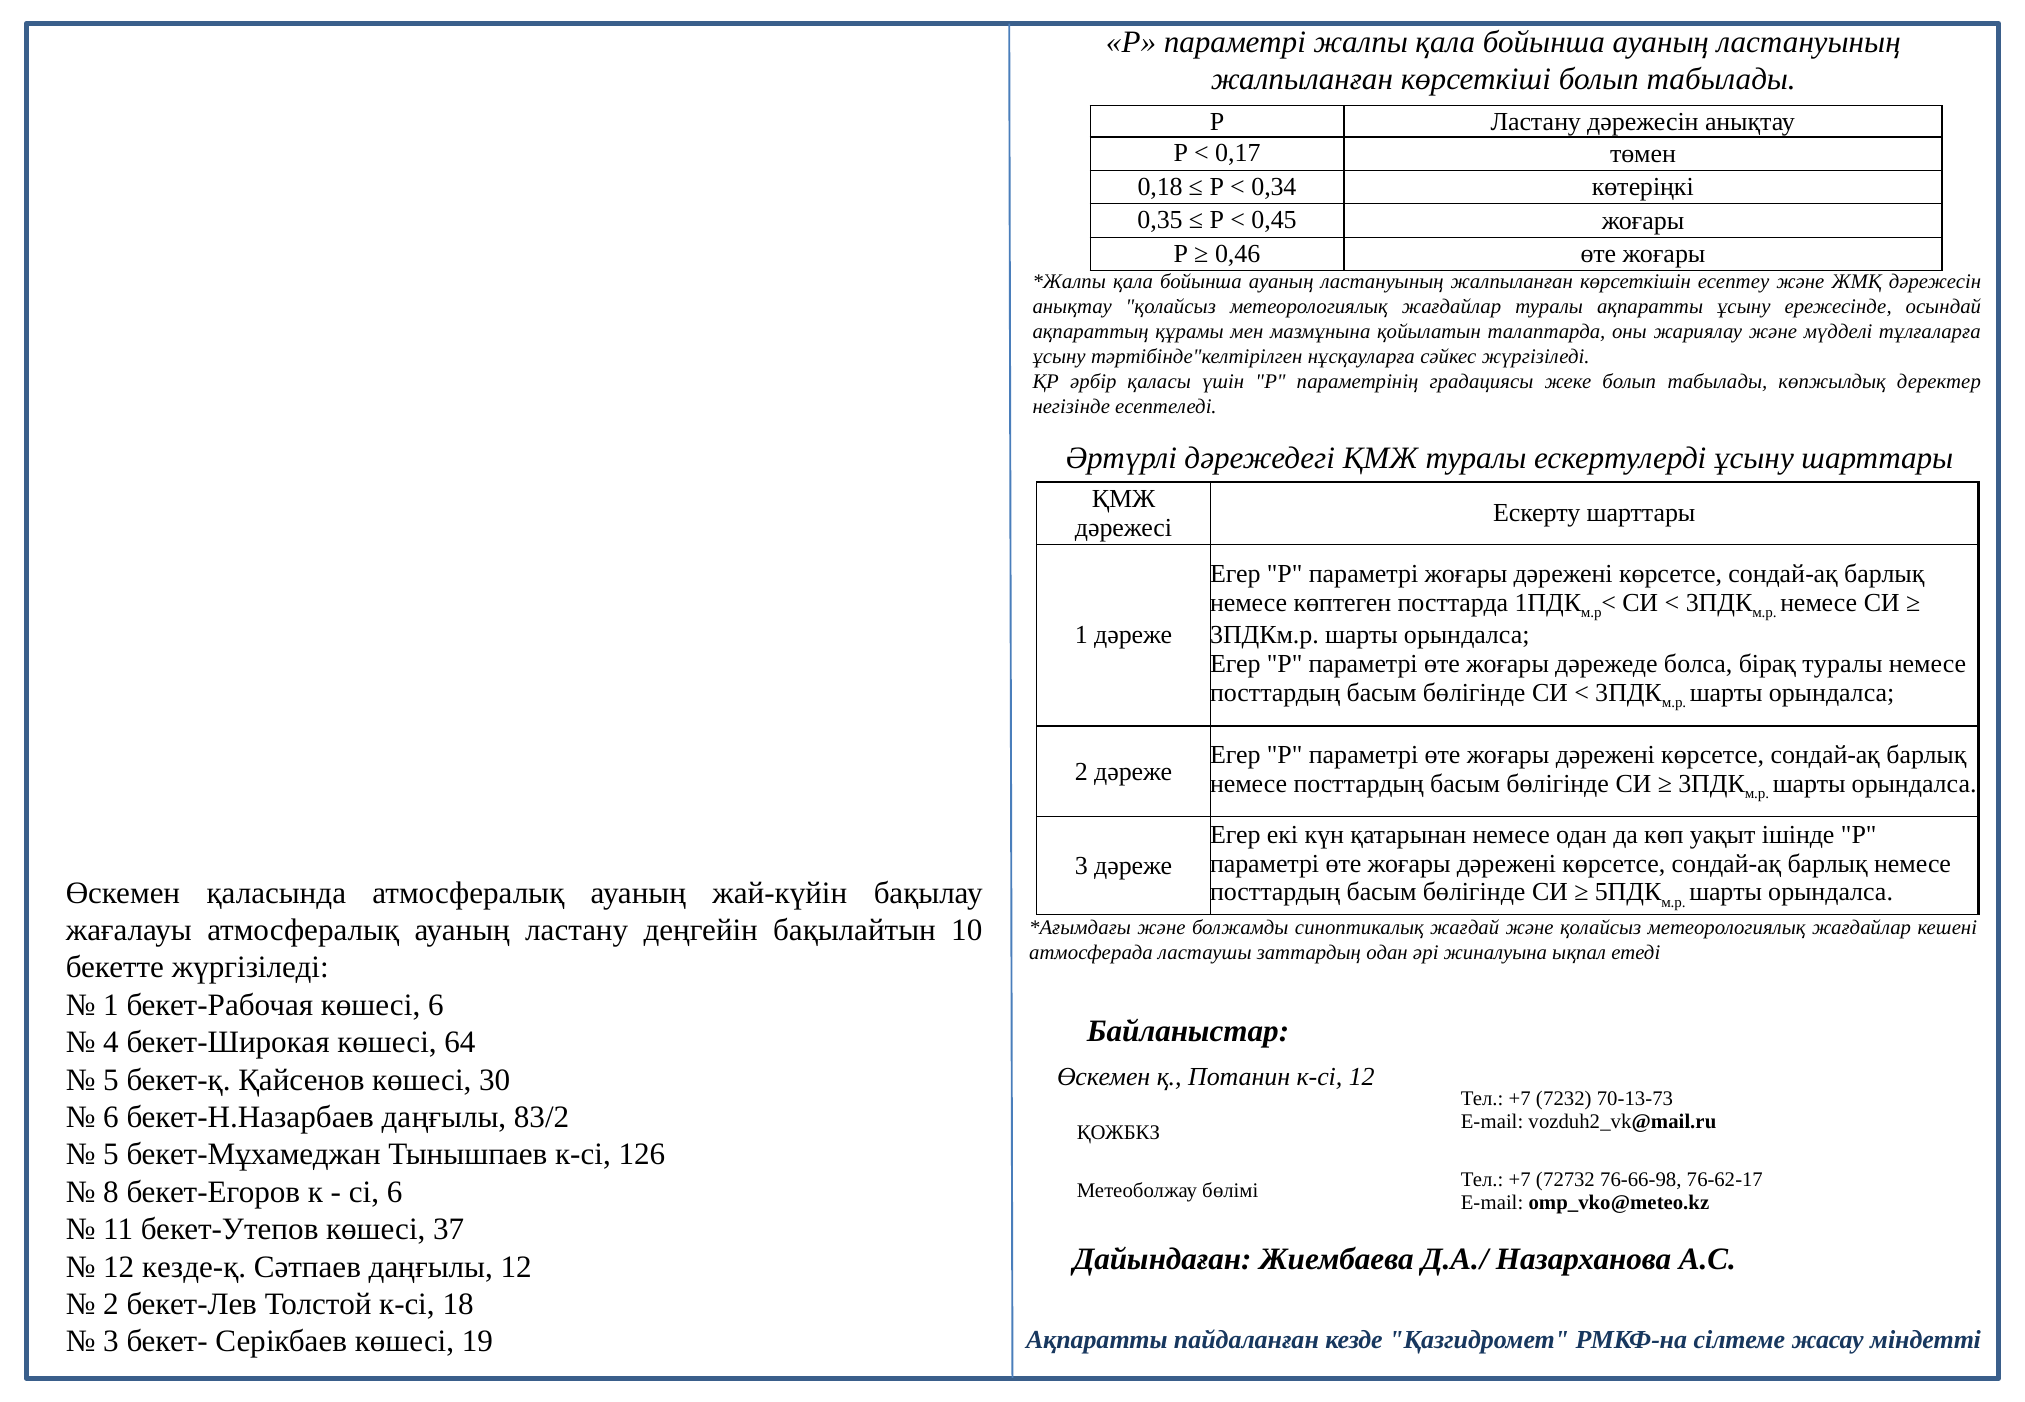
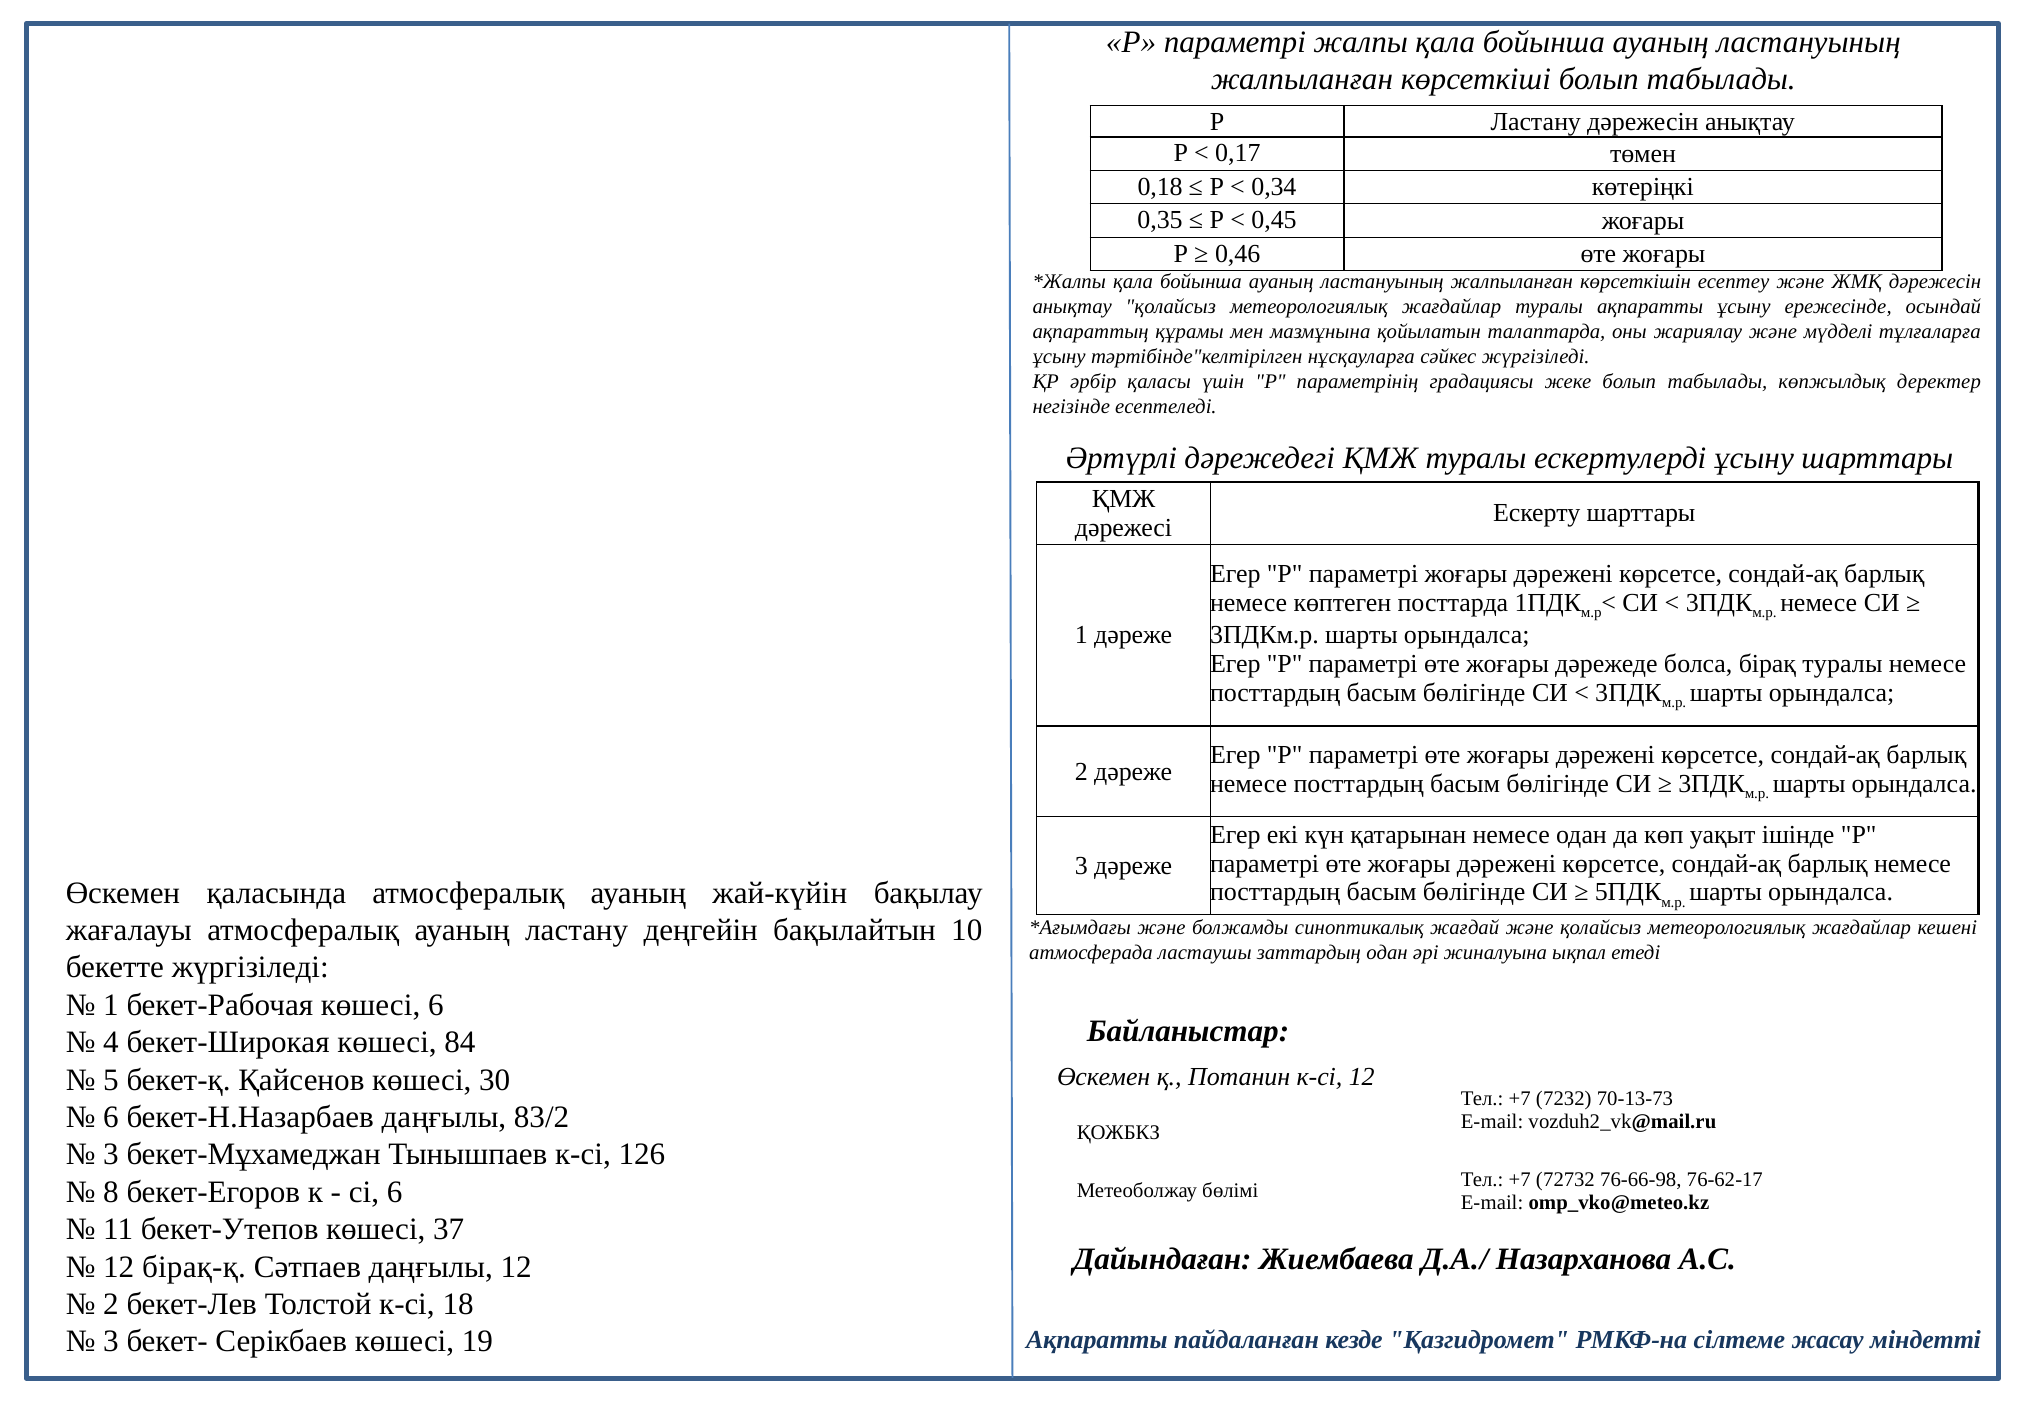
64: 64 -> 84 (460, 1042)
5: 5 -> 3 (111, 1155)
кезде-қ: кезде-қ -> бірақ-қ (194, 1267)
